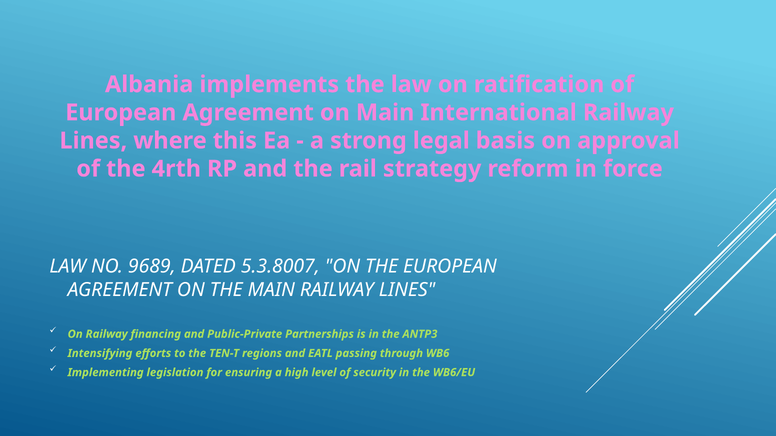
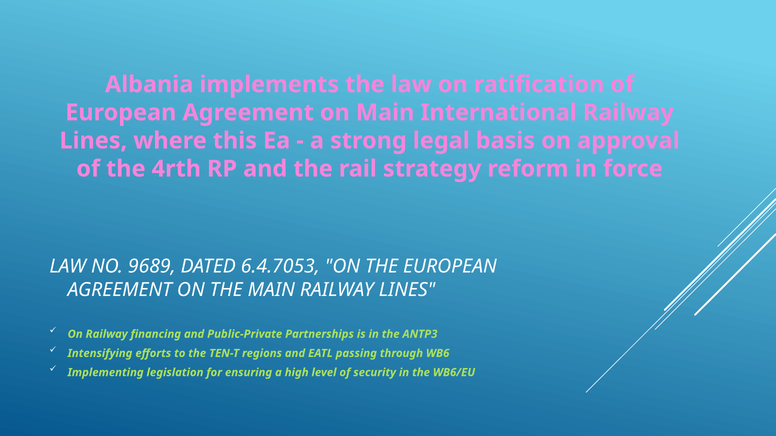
5.3.8007: 5.3.8007 -> 6.4.7053 (280, 267)
